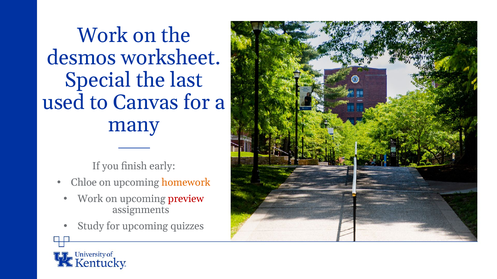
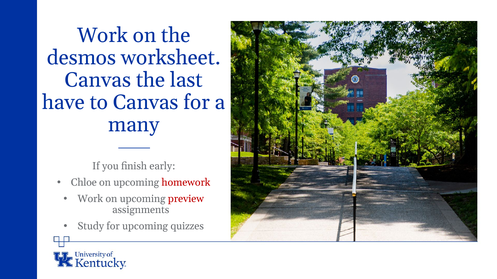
Special: Special -> Canvas (98, 80)
used: used -> have (63, 103)
homework colour: orange -> red (186, 183)
